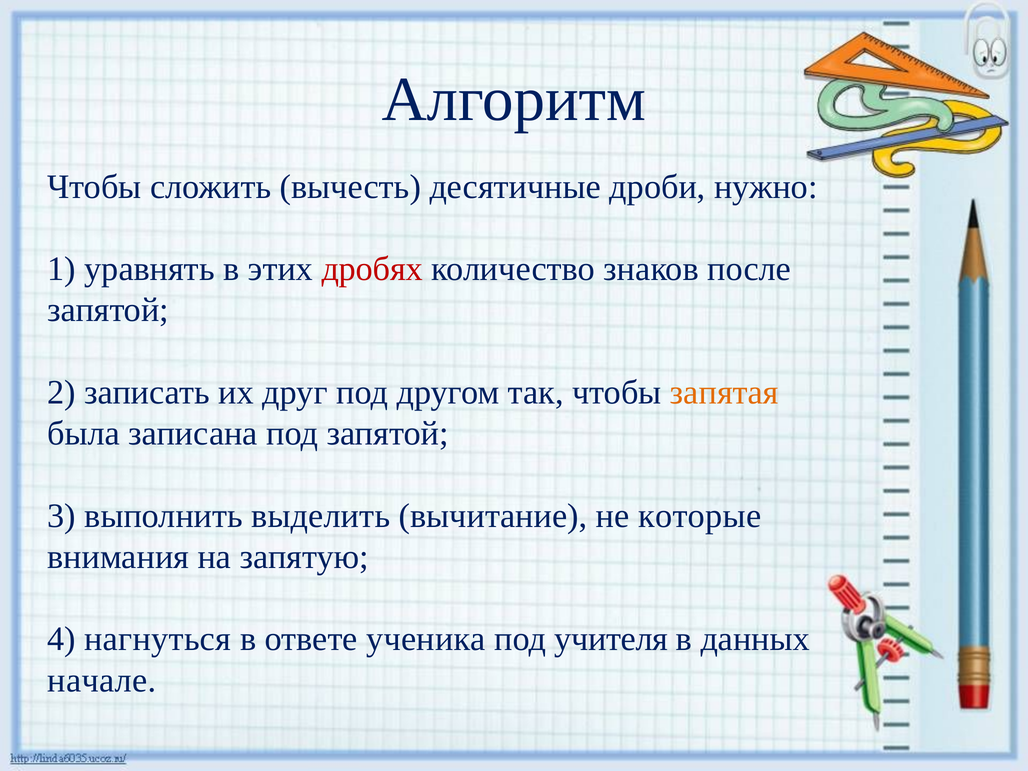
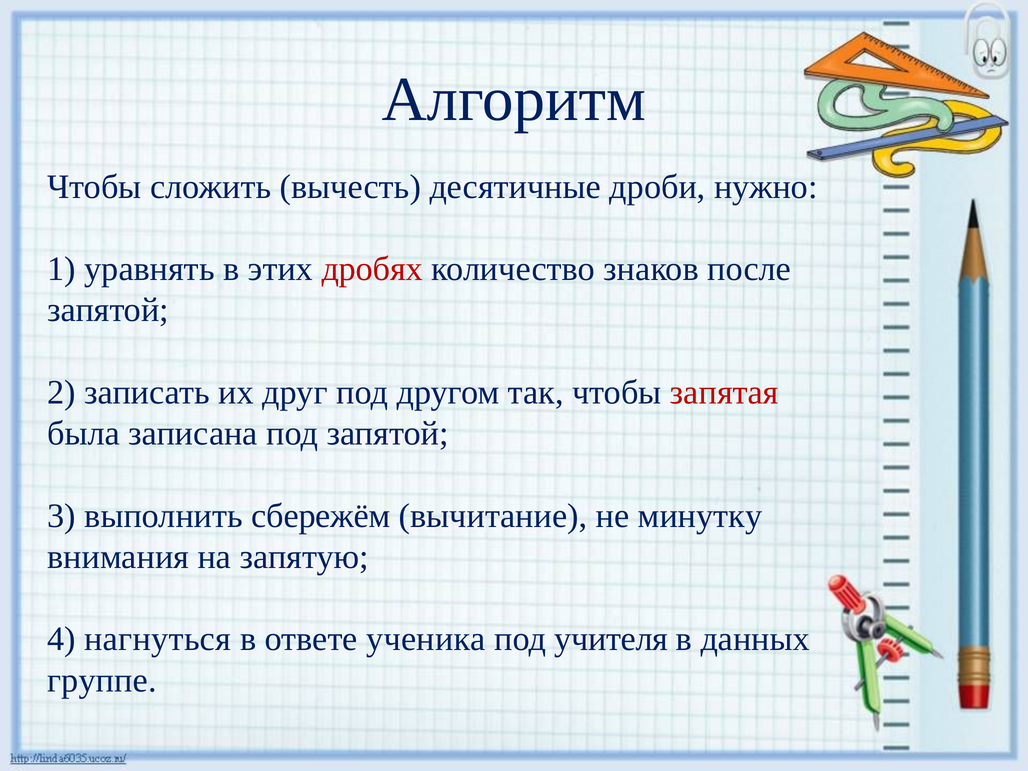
запятая colour: orange -> red (724, 392)
выделить: выделить -> сбережём (321, 516)
которые: которые -> минутку (700, 516)
начале: начале -> группе (102, 680)
